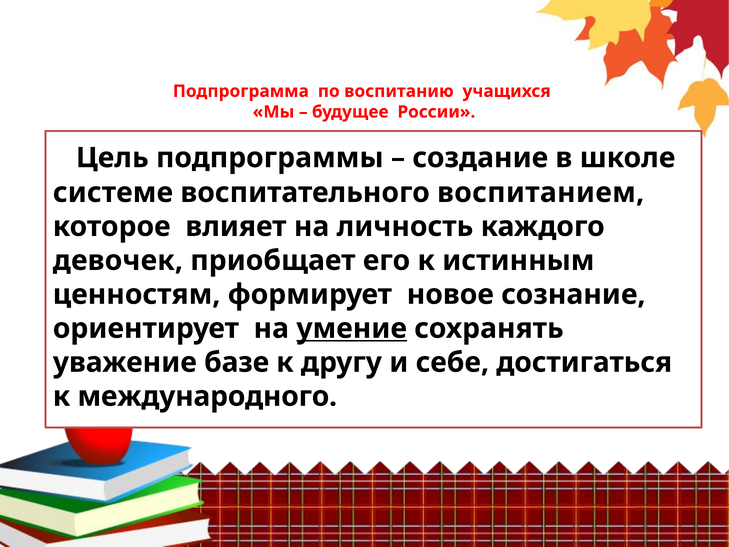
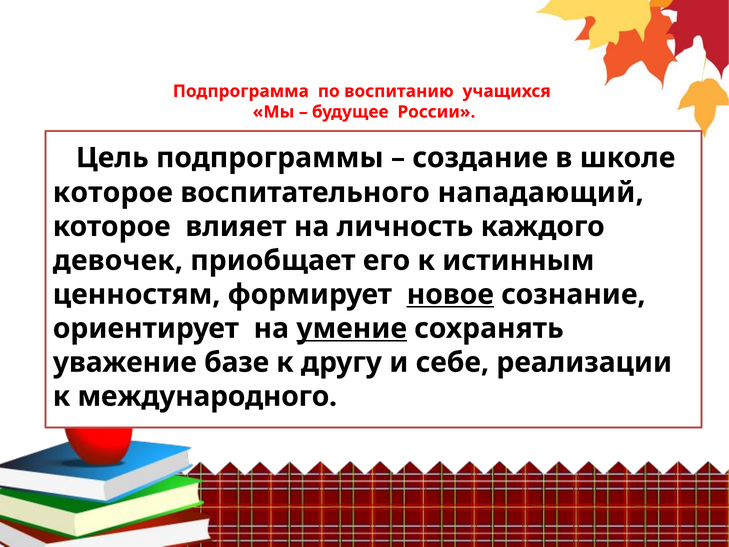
системе: системе -> которое (113, 192)
воспитанием: воспитанием -> нападающий (541, 192)
новое underline: none -> present (450, 294)
достигаться: достигаться -> реализации (584, 362)
